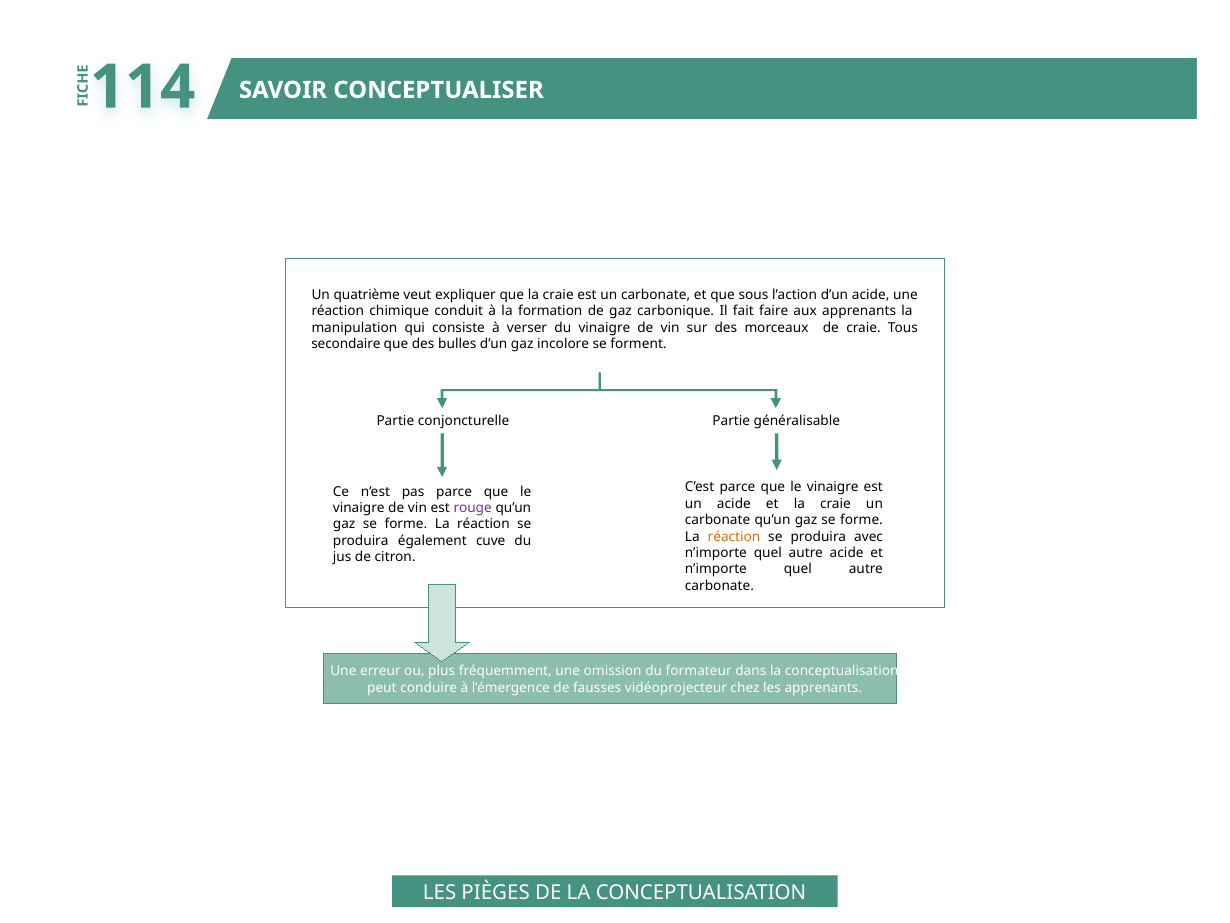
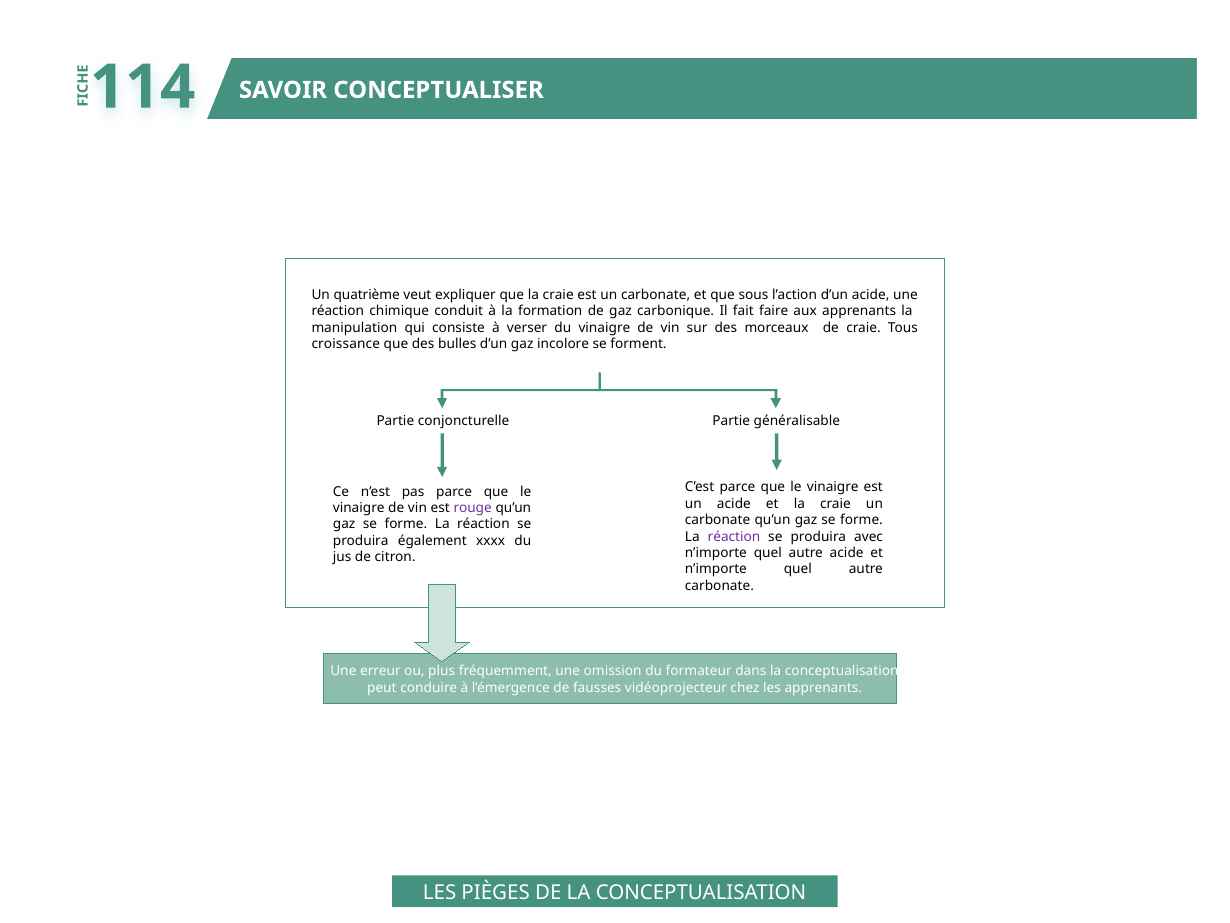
secondaire: secondaire -> croissance (346, 344)
réaction colour: orange -> purple (734, 536)
cuve: cuve -> xxxx (491, 540)
